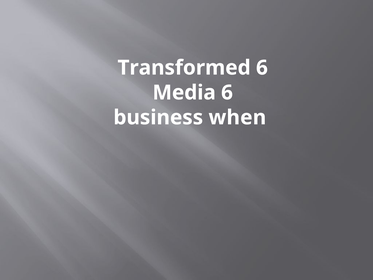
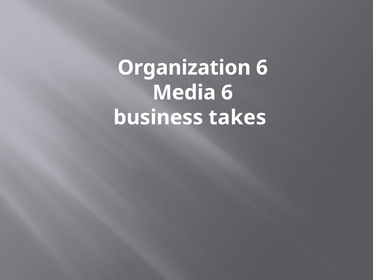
Transformed: Transformed -> Organization (184, 68)
when: when -> takes (237, 117)
